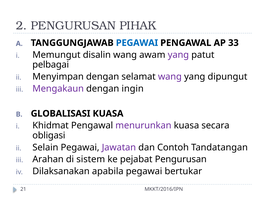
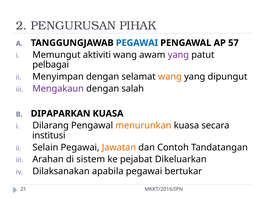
33: 33 -> 57 (233, 43)
disalin: disalin -> aktiviti (97, 55)
wang colour: purple -> orange (170, 77)
ingin: ingin -> salah (133, 88)
GLOBALISASI: GLOBALISASI -> DIPAPARKAN (61, 113)
Khidmat: Khidmat -> Dilarang (51, 125)
menurunkan colour: purple -> orange (143, 125)
obligasi: obligasi -> institusi (49, 135)
Jawatan colour: purple -> orange (119, 147)
pejabat Pengurusan: Pengurusan -> Dikeluarkan (181, 159)
